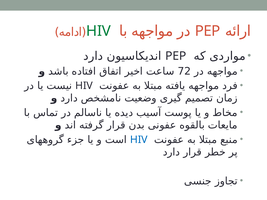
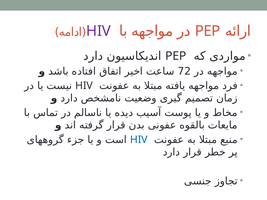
HIV colour: green -> purple (98, 31)
